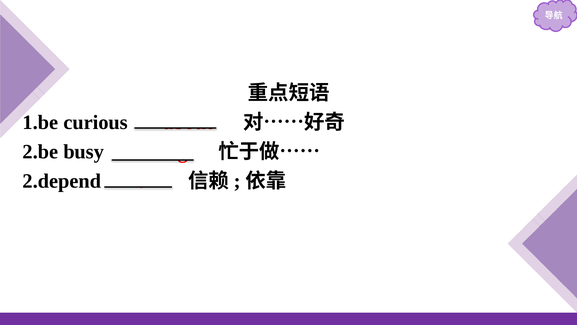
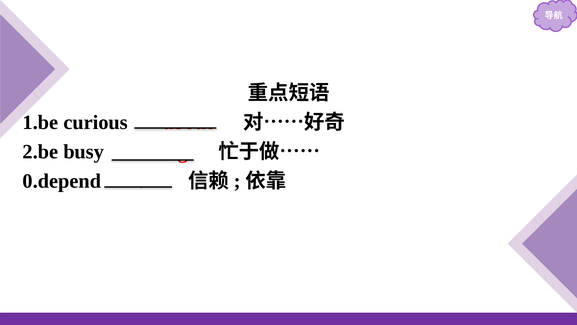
2.depend: 2.depend -> 0.depend (62, 181)
